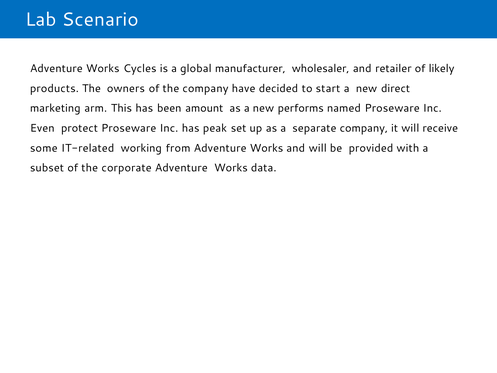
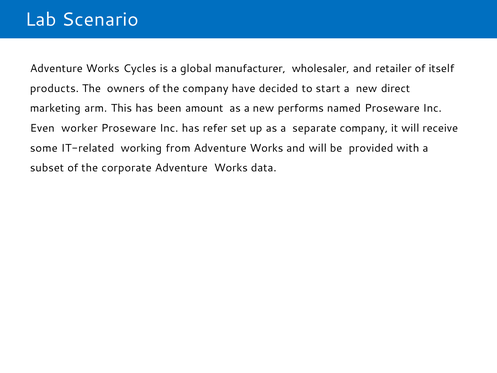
likely: likely -> itself (441, 69)
protect: protect -> worker (79, 128)
peak: peak -> refer (215, 128)
